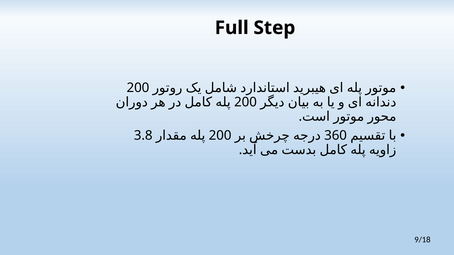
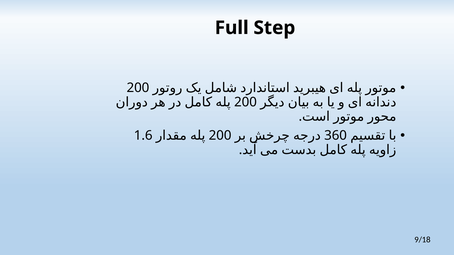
3.8: 3.8 -> 1.6 (143, 136)
